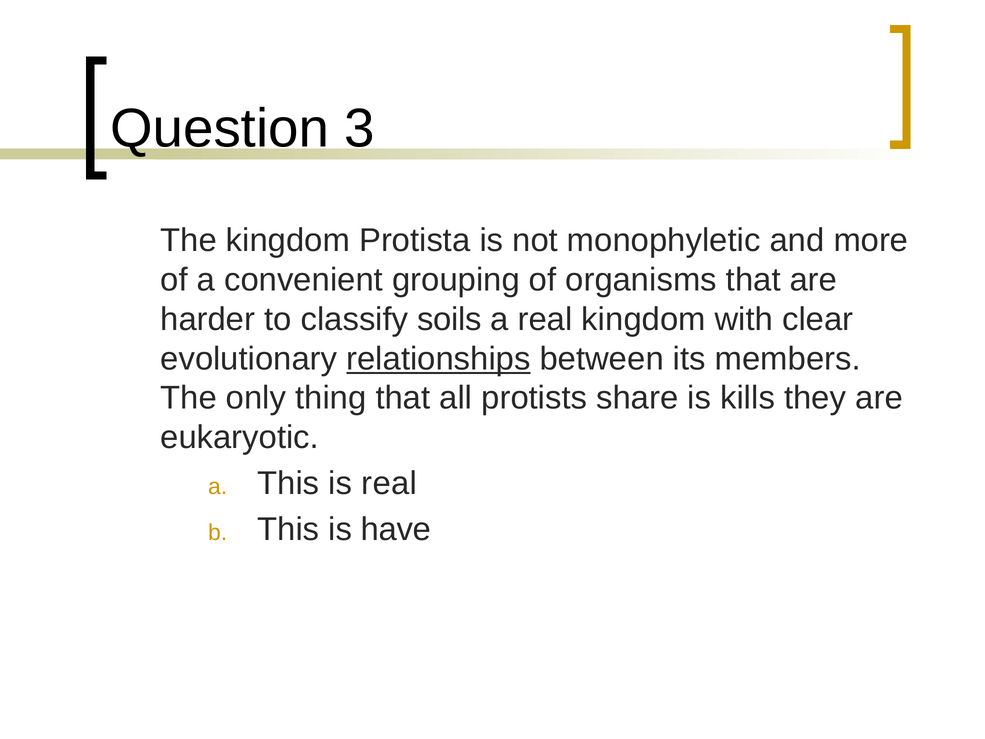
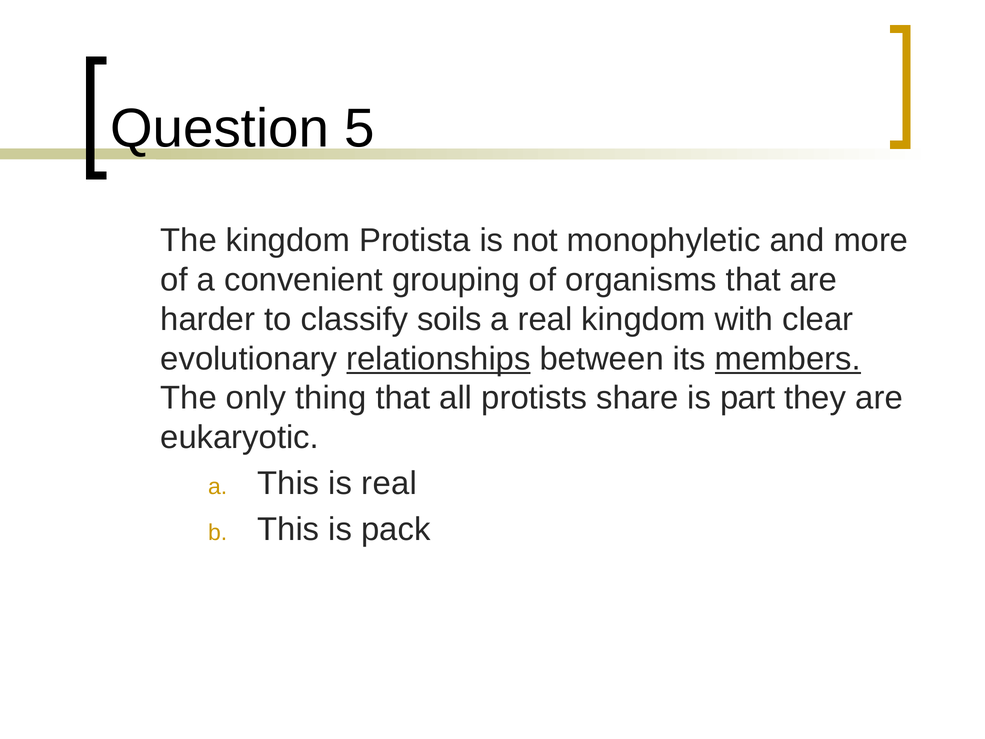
3: 3 -> 5 (359, 129)
members underline: none -> present (788, 359)
kills: kills -> part (748, 398)
have: have -> pack (396, 529)
